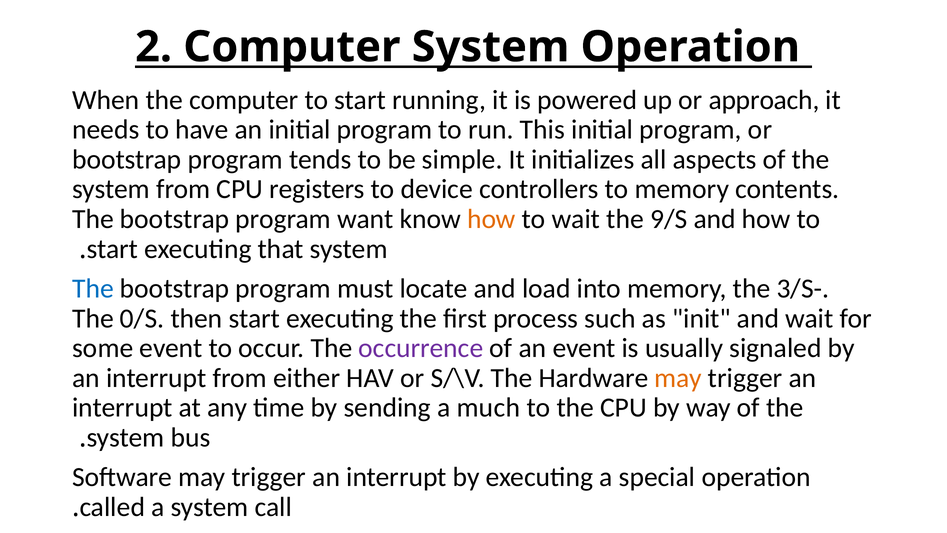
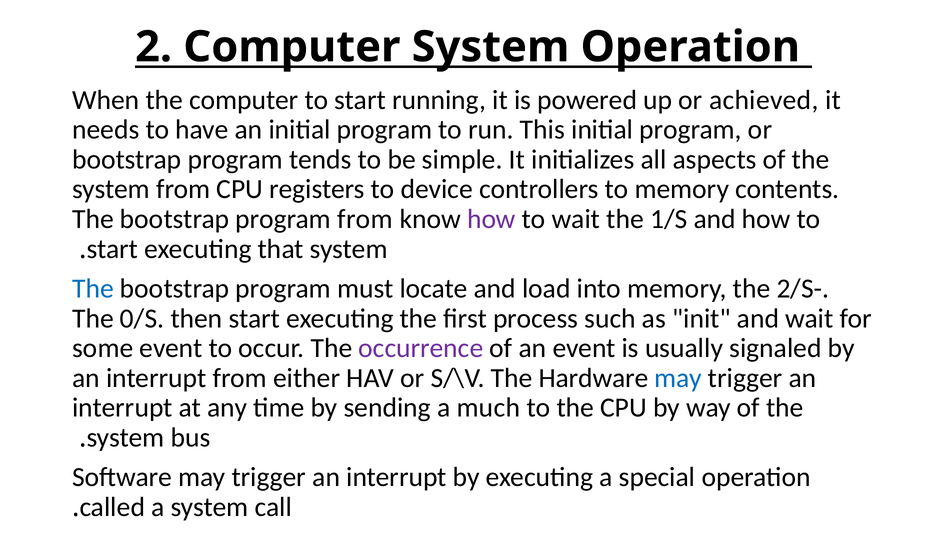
approach: approach -> achieved (764, 100)
program want: want -> from (365, 219)
how colour: orange -> purple (491, 219)
9/S: 9/S -> 1/S (669, 219)
3/S-: 3/S- -> 2/S- (803, 288)
may colour: orange -> blue (678, 378)
